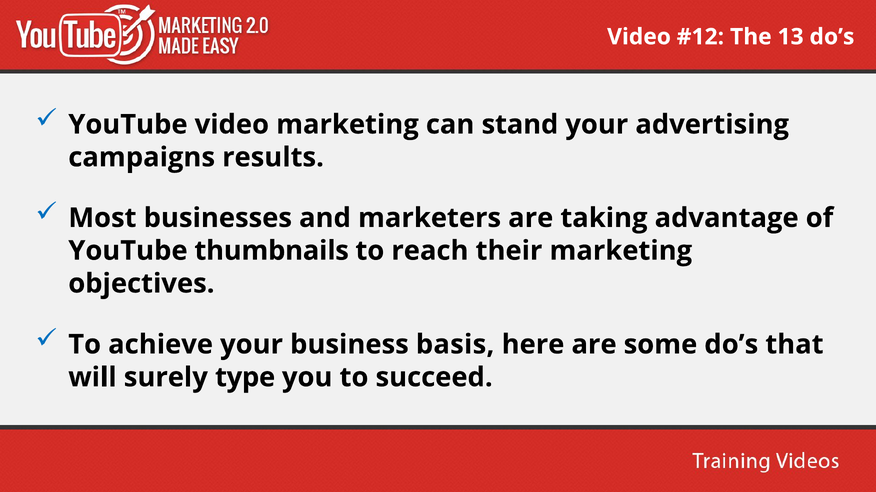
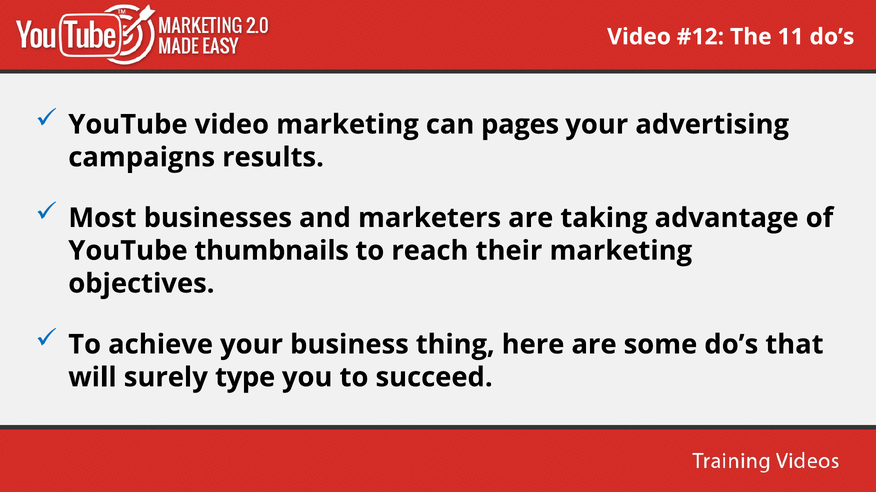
13: 13 -> 11 (791, 37)
stand: stand -> pages (520, 125)
basis: basis -> thing (455, 345)
